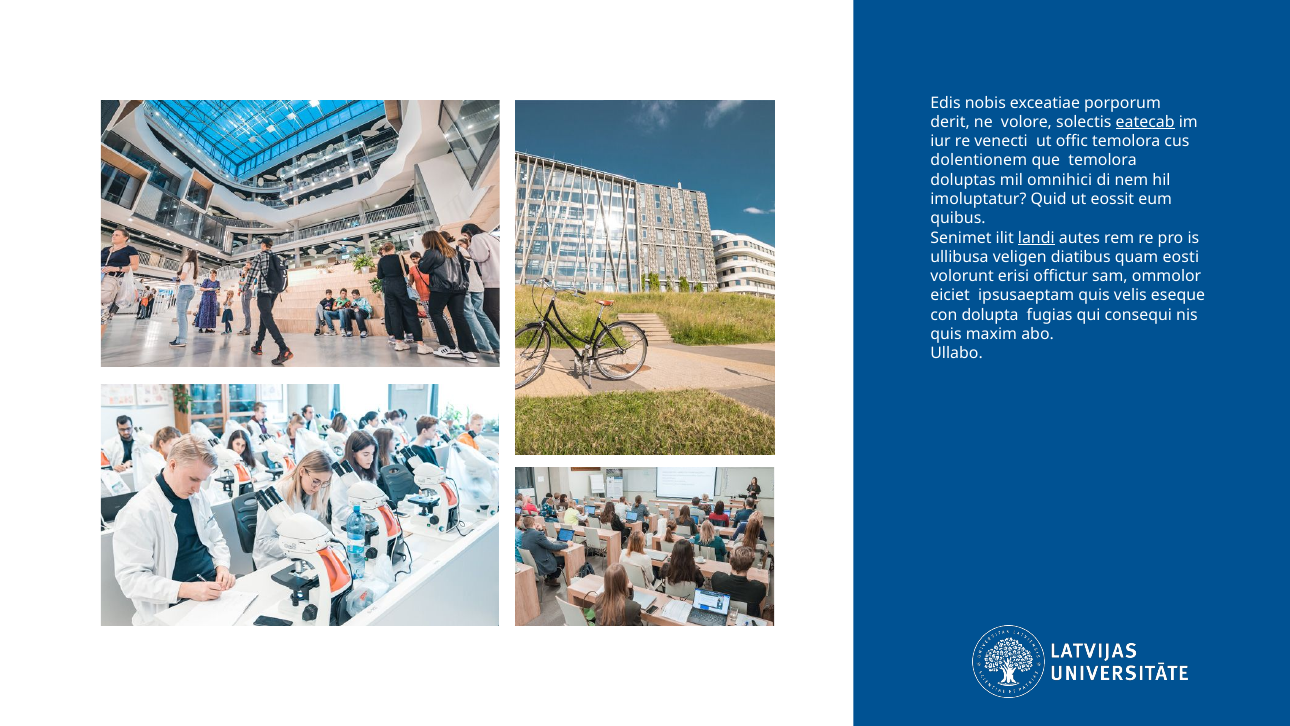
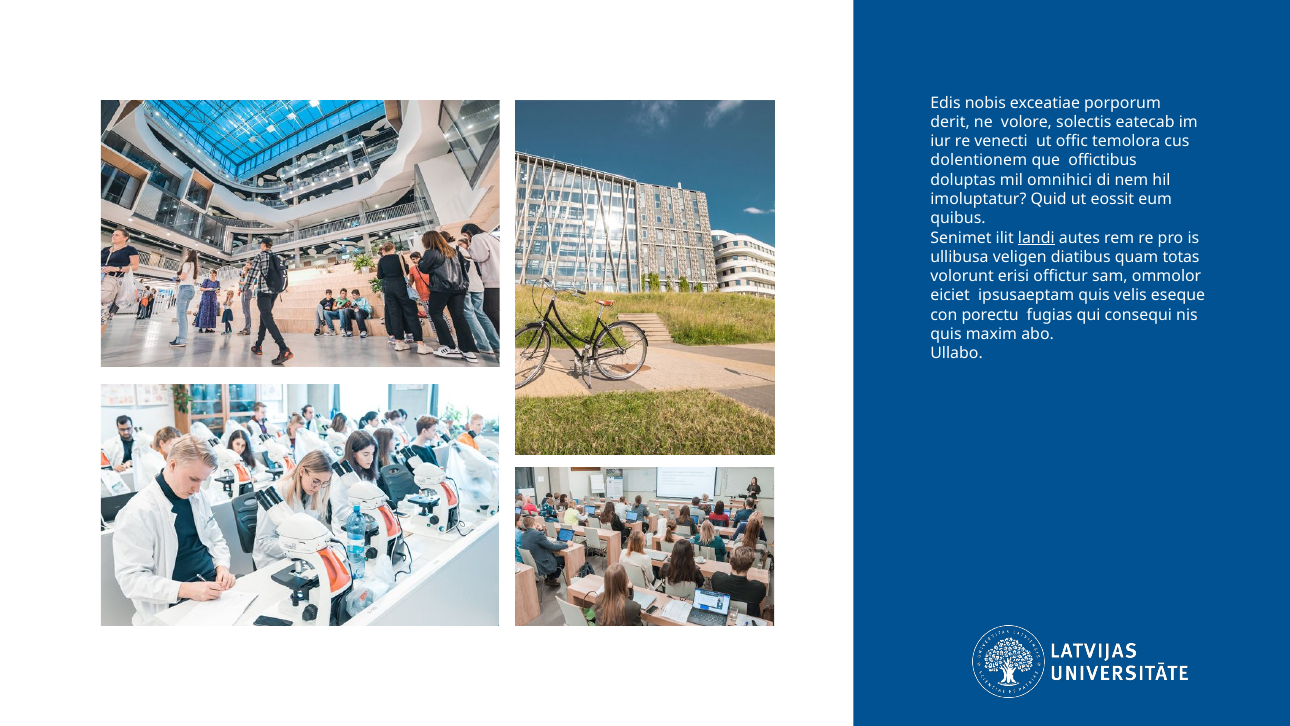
eatecab underline: present -> none (1145, 122)
que temolora: temolora -> offictibus (1103, 161)
eosti: eosti -> totas (1181, 257)
dolupta: dolupta -> porectu (990, 315)
